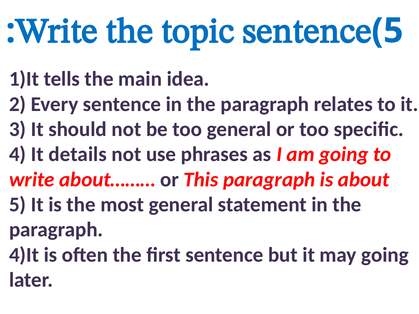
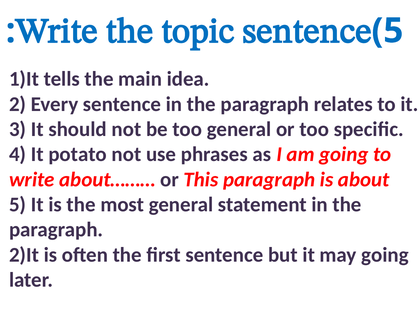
details: details -> potato (78, 155)
4)It: 4)It -> 2)It (24, 255)
